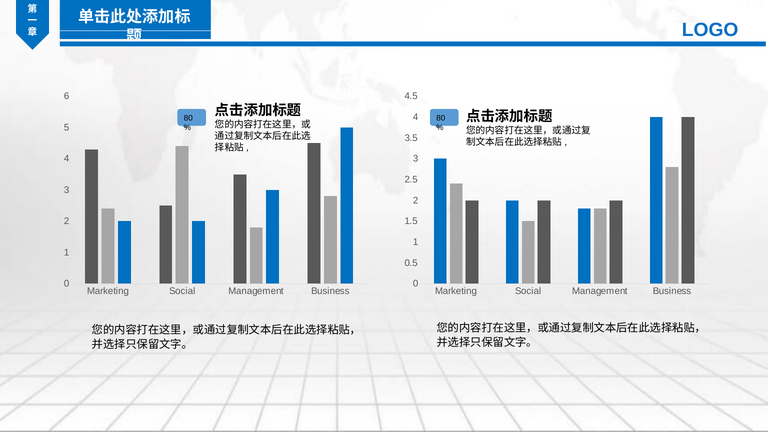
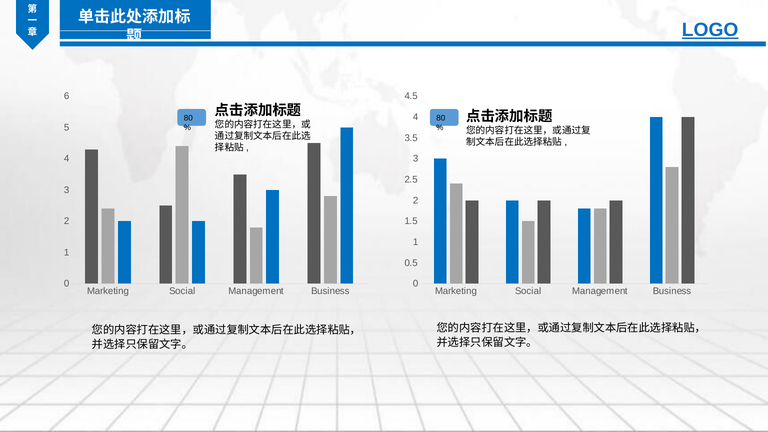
LOGO underline: none -> present (710, 30)
